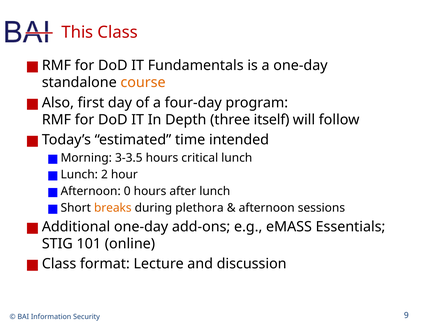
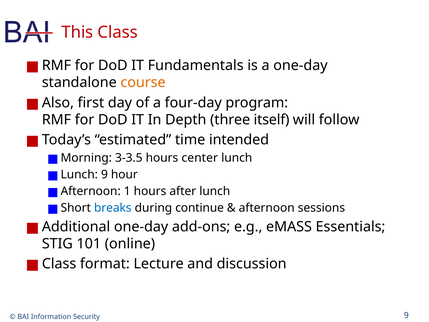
critical: critical -> center (200, 158)
Lunch 2: 2 -> 9 (104, 174)
0: 0 -> 1 (127, 191)
breaks colour: orange -> blue (113, 208)
plethora: plethora -> continue (200, 208)
